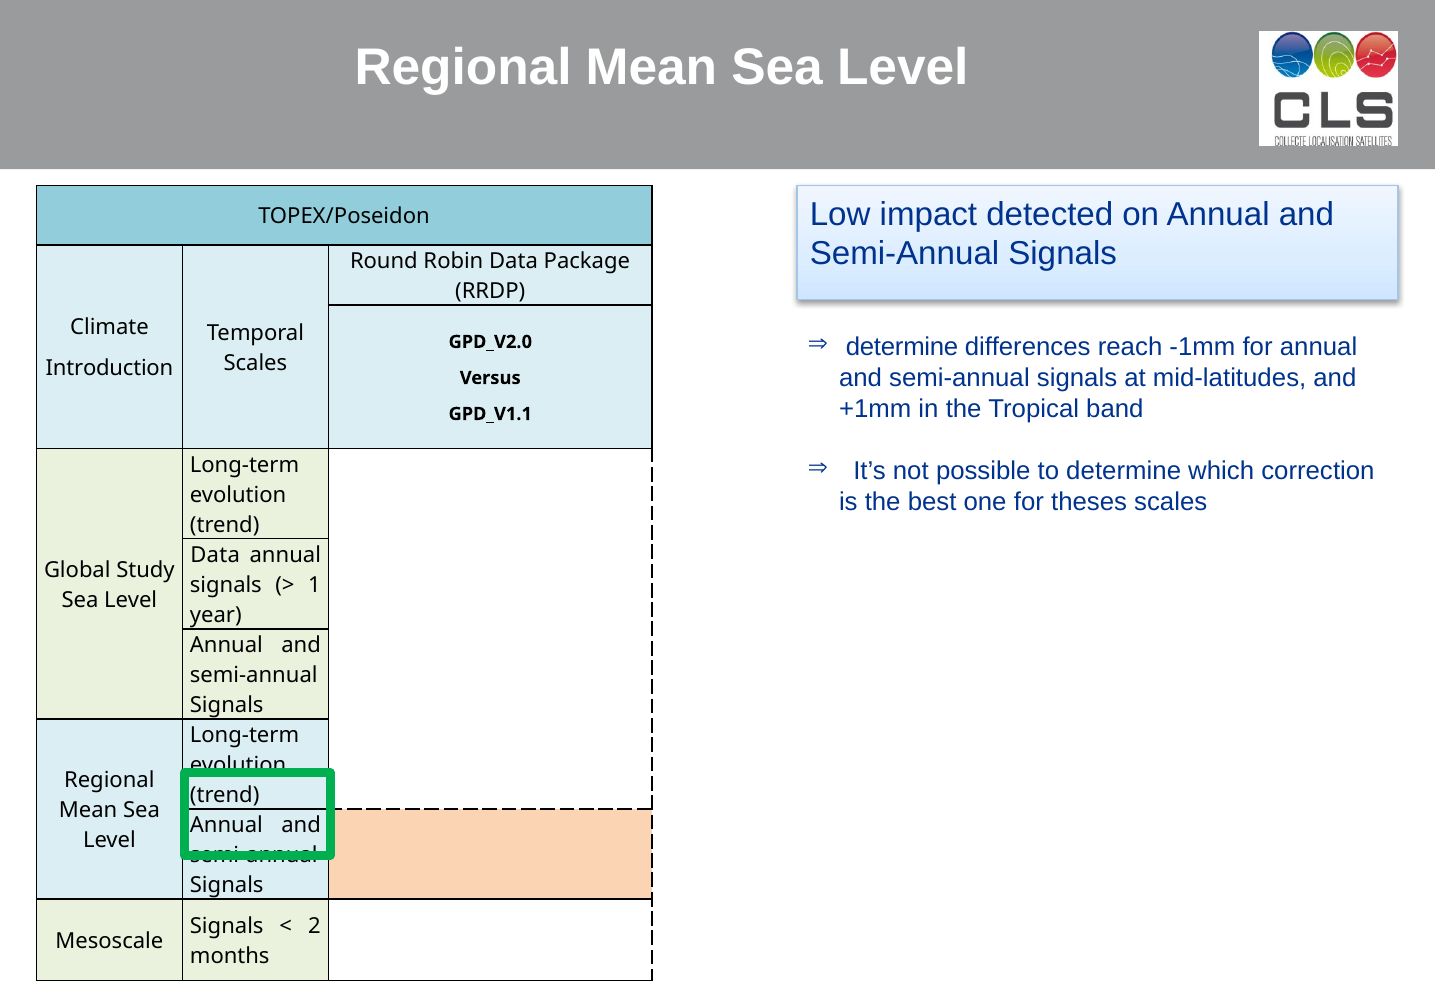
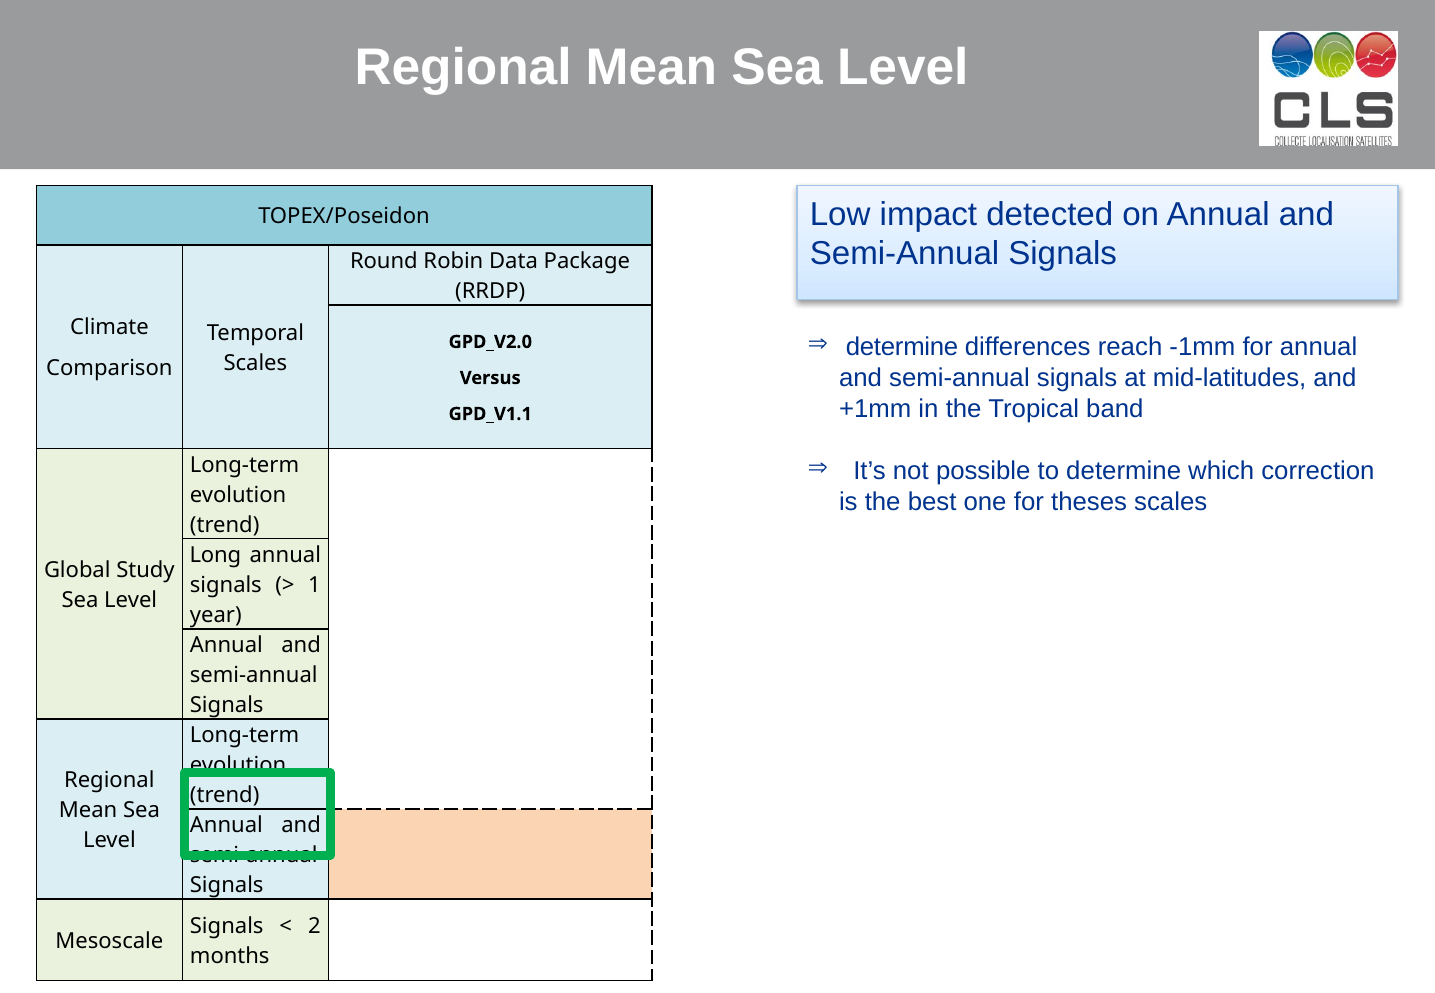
Introduction: Introduction -> Comparison (109, 369)
Data: Data -> Long (215, 555)
